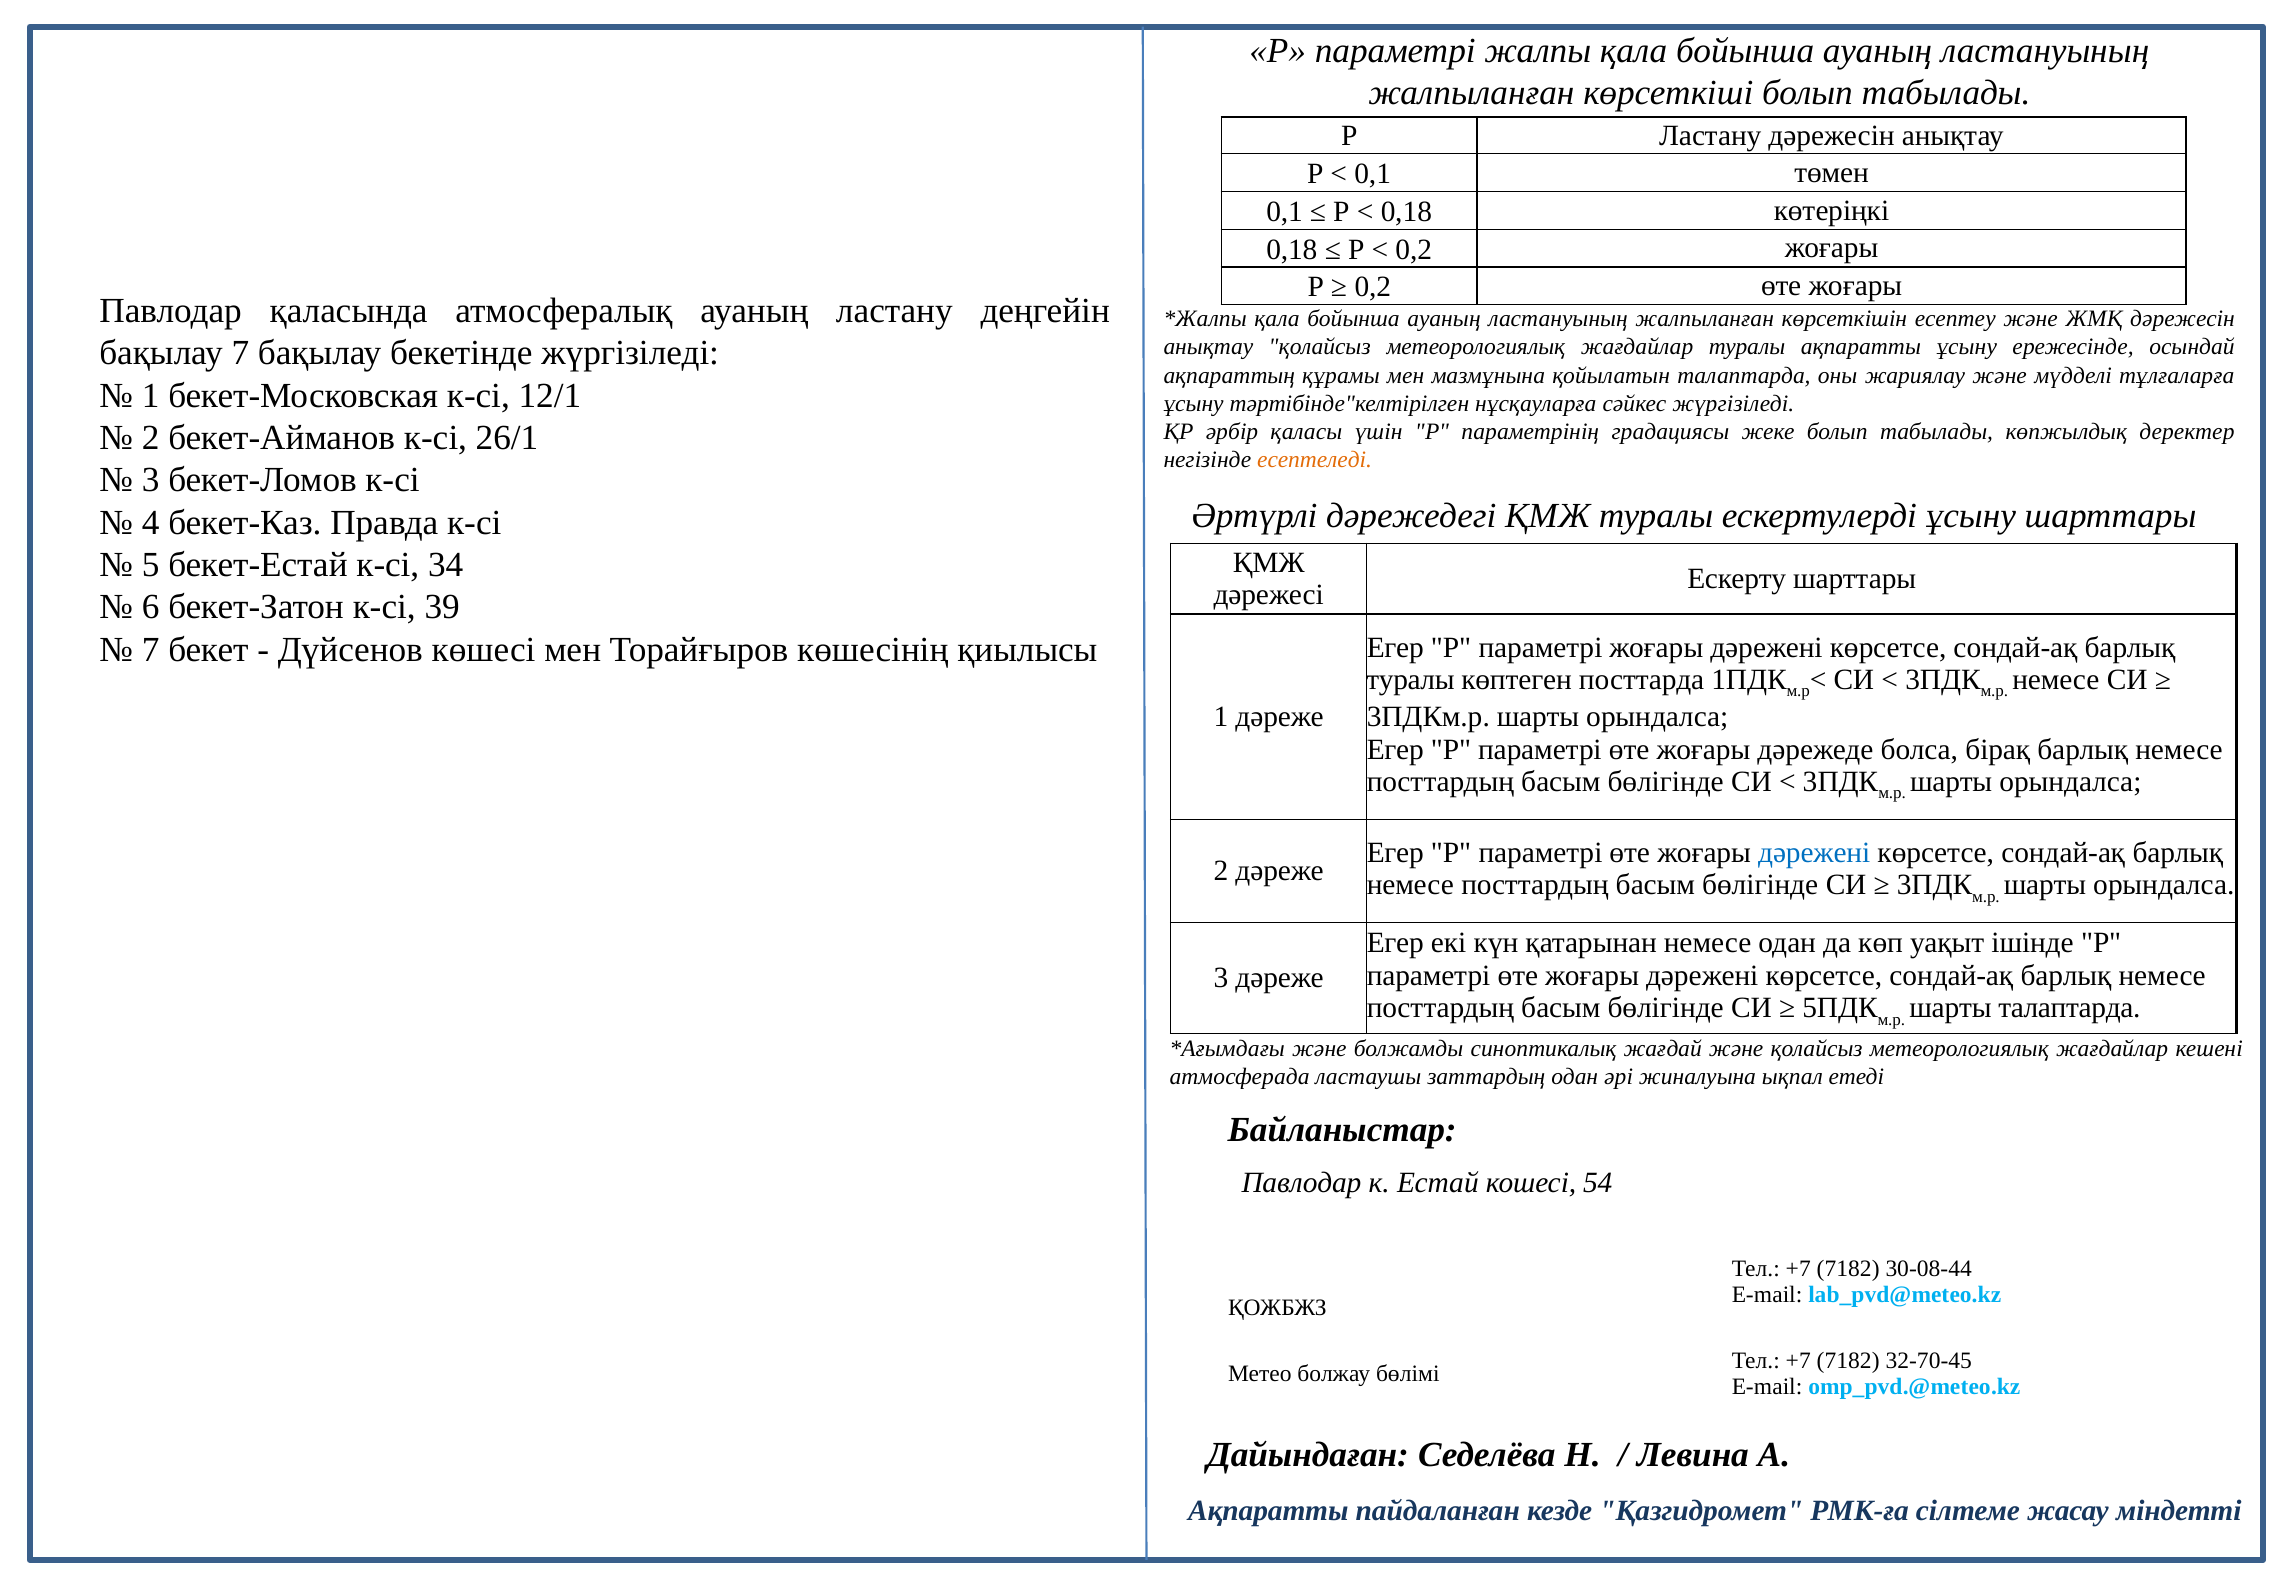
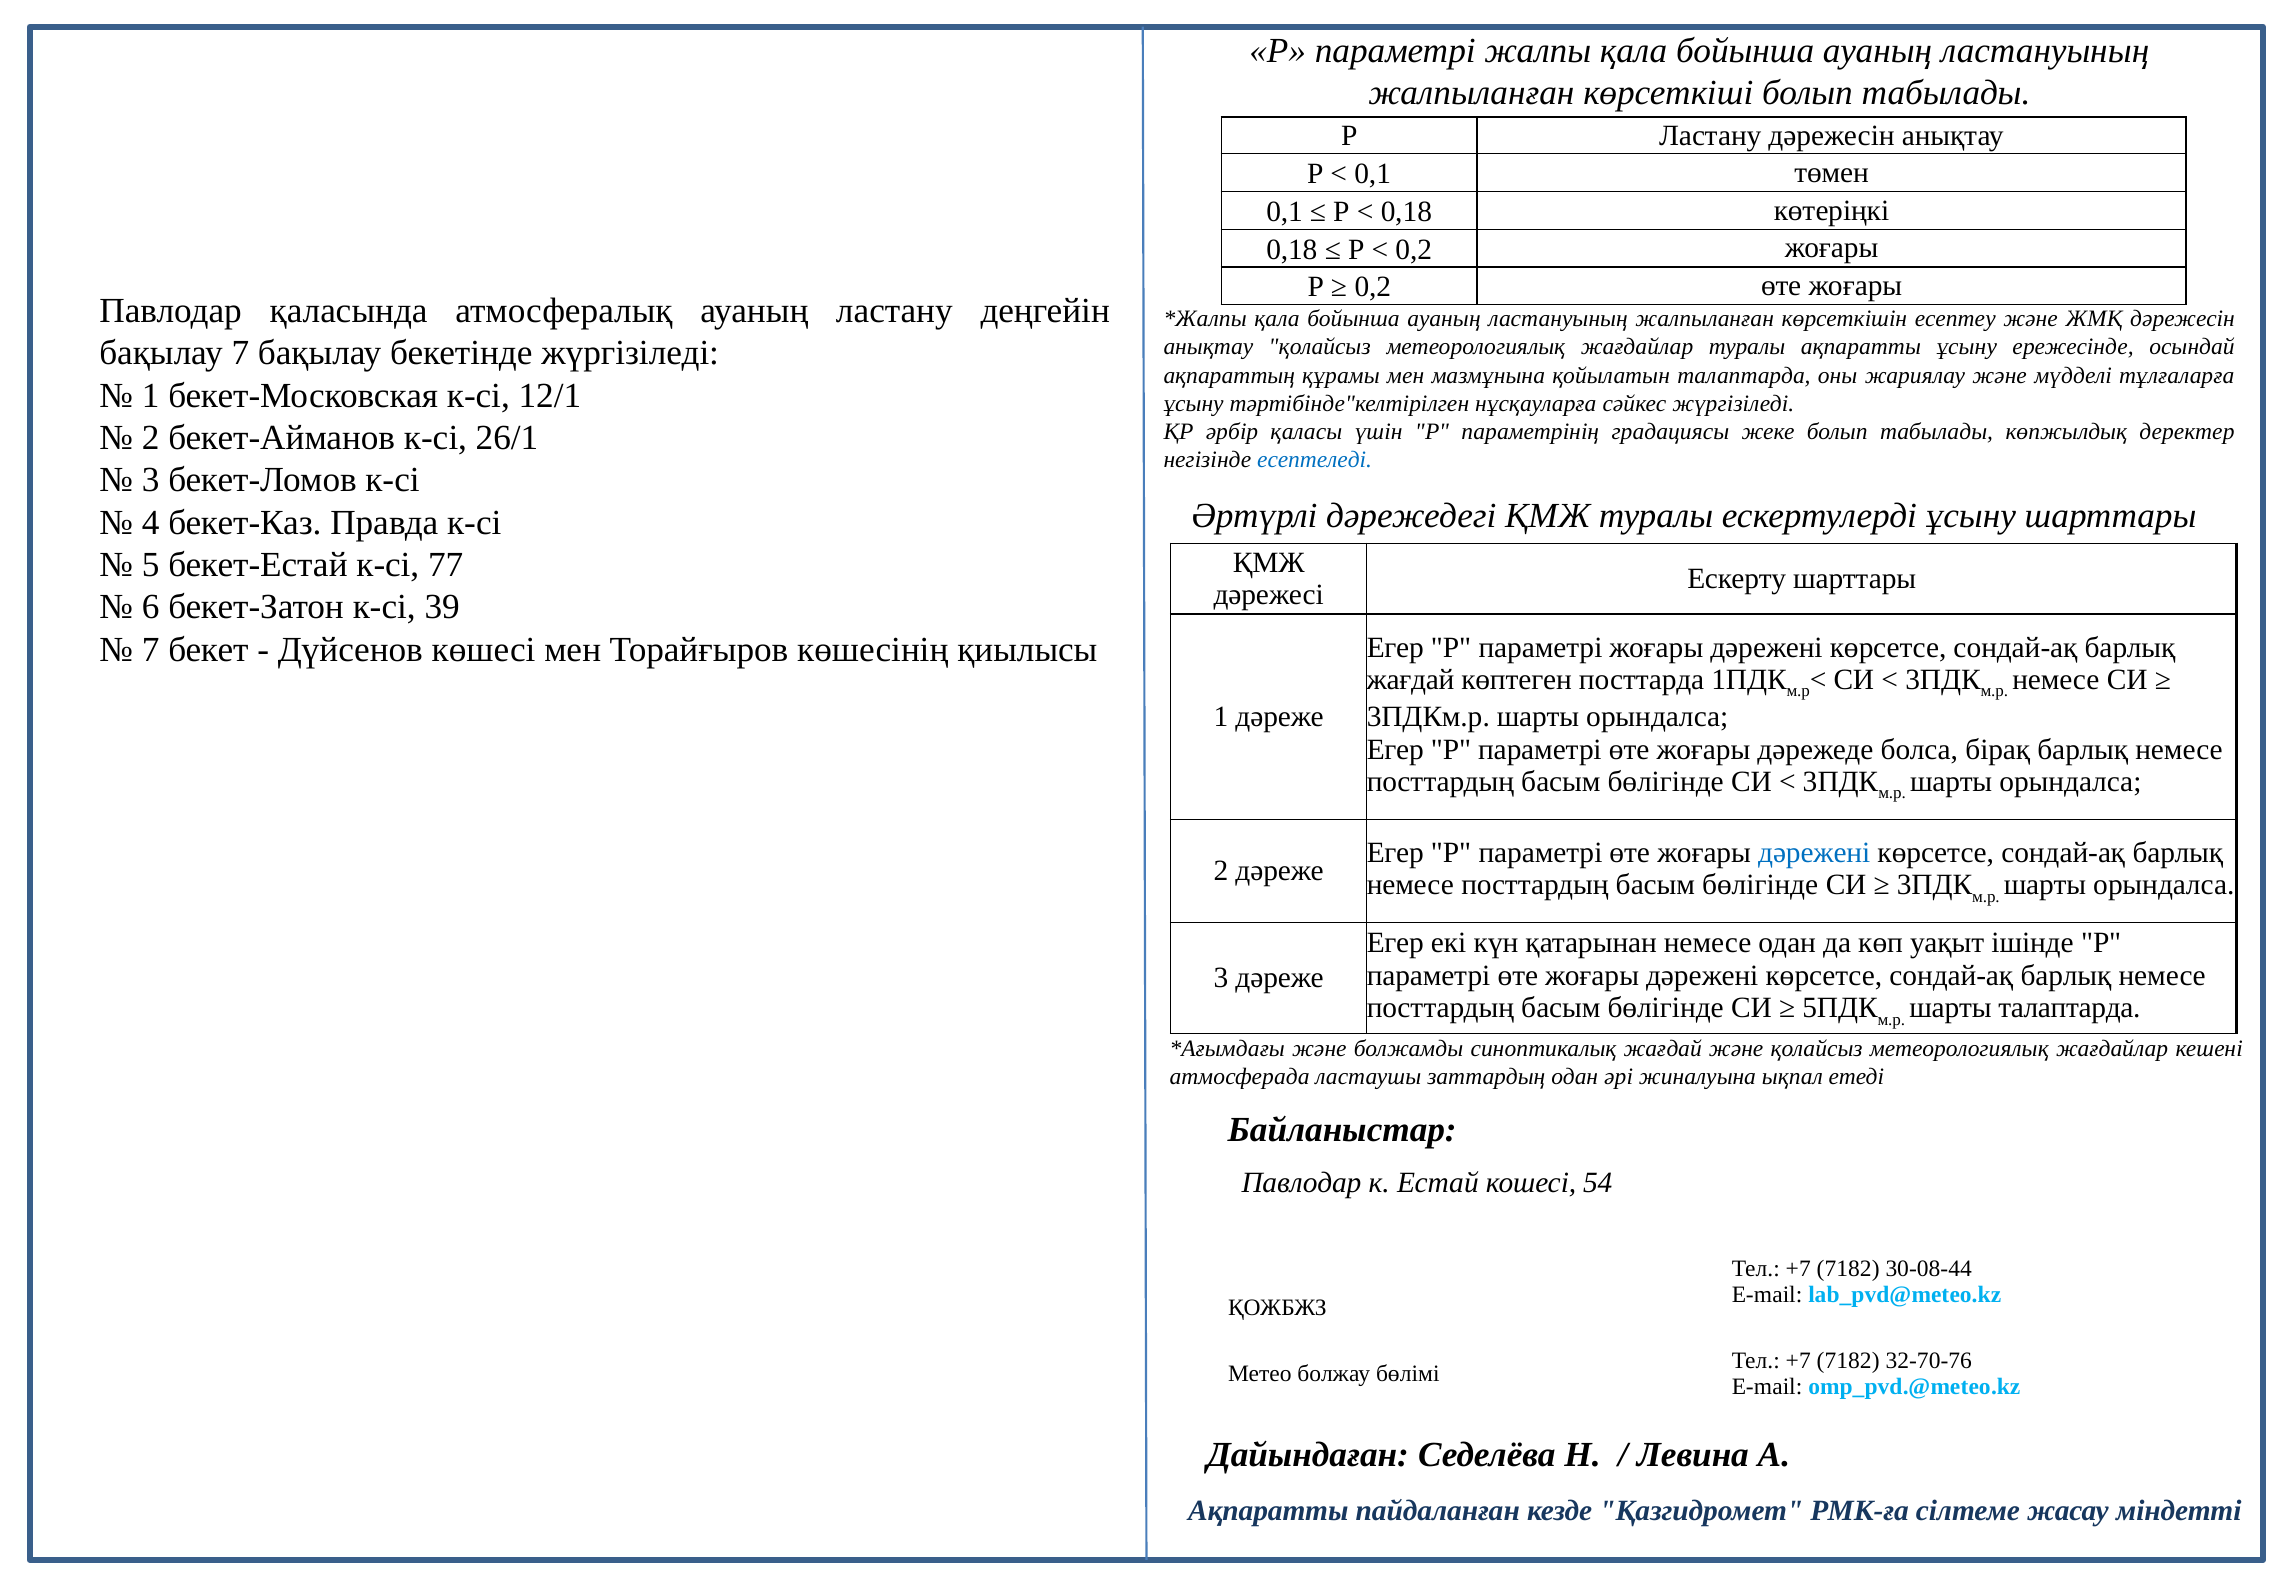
есептеледі colour: orange -> blue (1315, 460)
34: 34 -> 77 (446, 565)
туралы: туралы -> жағдай (1410, 680)
32-70-45: 32-70-45 -> 32-70-76 (1929, 1361)
